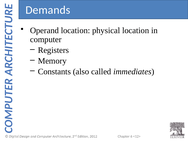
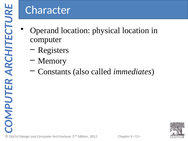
Demands: Demands -> Character (48, 10)
